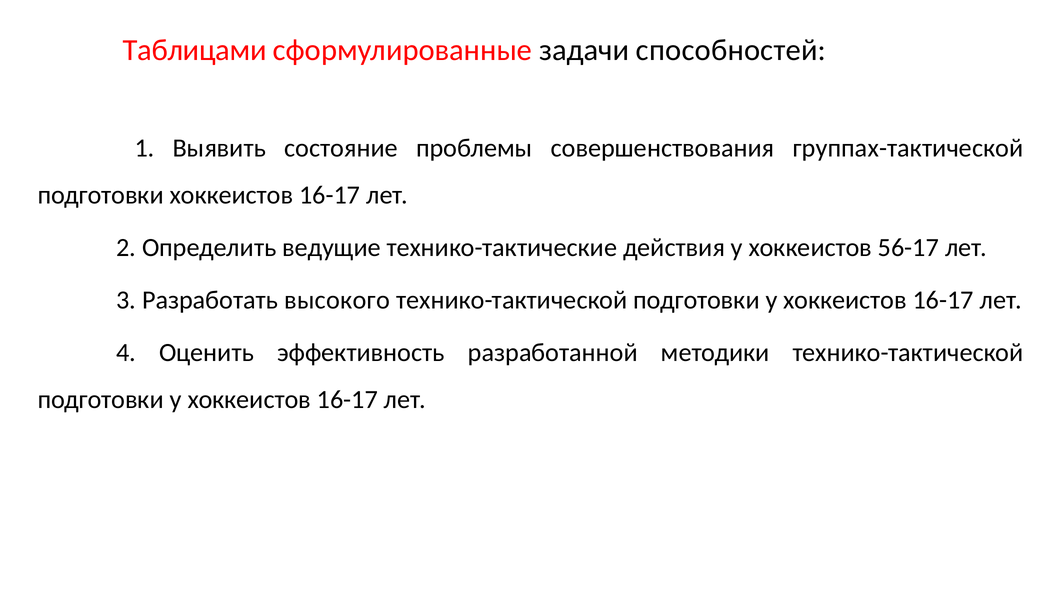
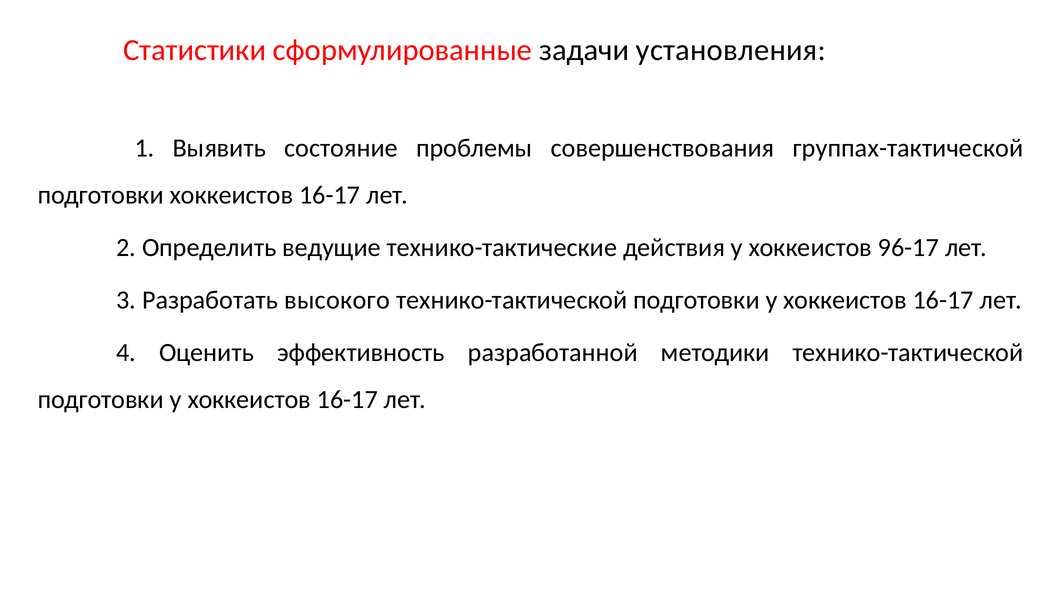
Таблицами: Таблицами -> Статистики (195, 50)
способностей: способностей -> установления (731, 50)
56-17: 56-17 -> 96-17 (908, 248)
